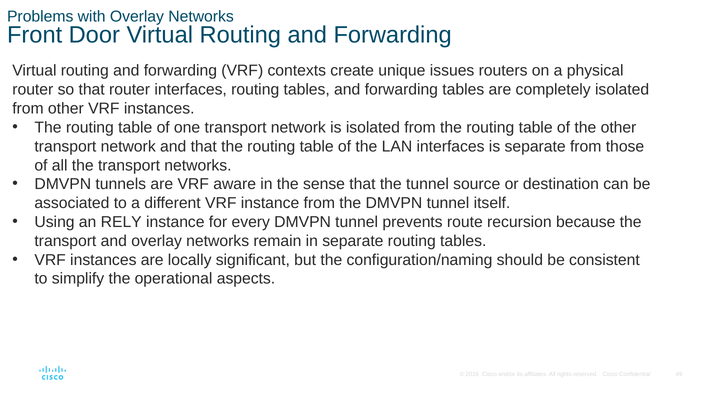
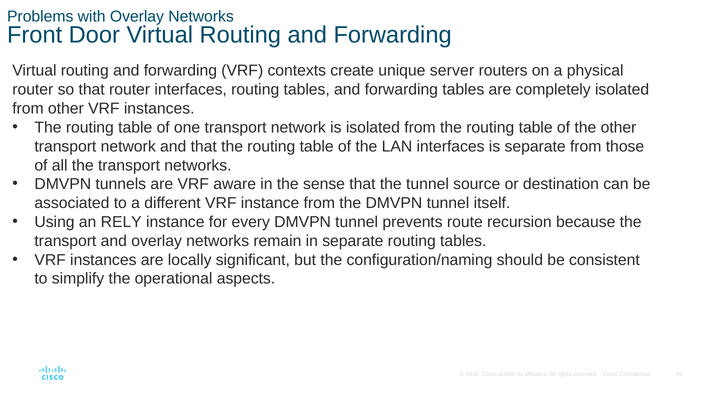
issues: issues -> server (452, 71)
